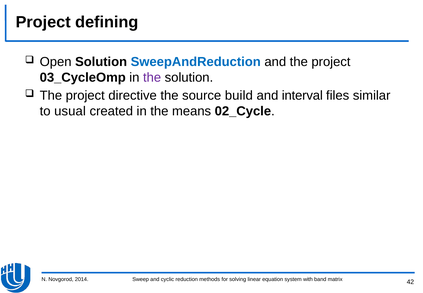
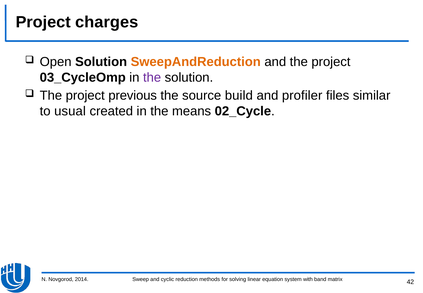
defining: defining -> charges (107, 22)
SweepAndReduction colour: blue -> orange (196, 62)
directive: directive -> previous (133, 96)
interval: interval -> profiler (302, 96)
